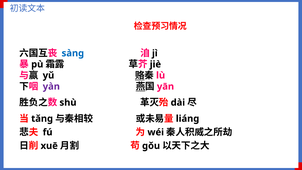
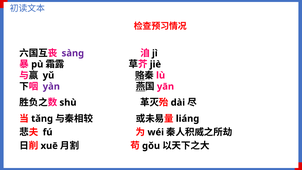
sàng colour: blue -> purple (73, 53)
